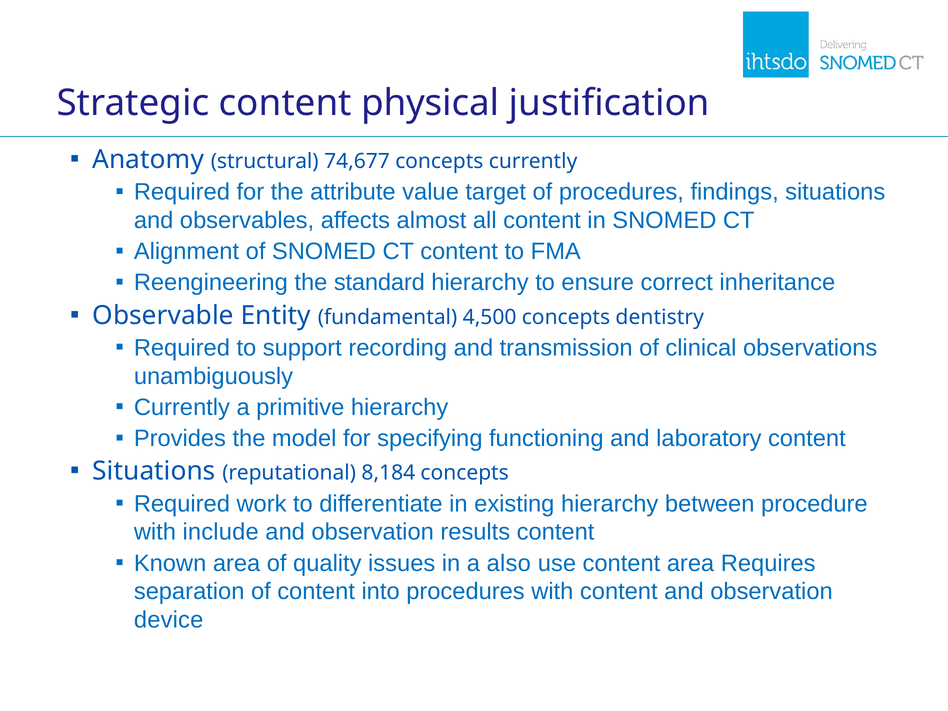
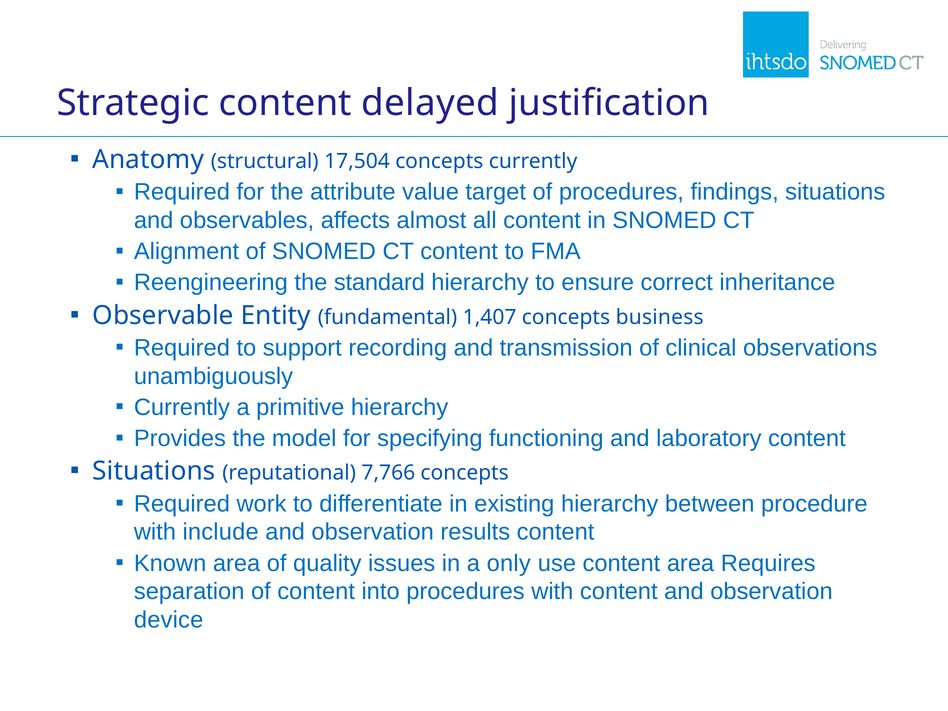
physical: physical -> delayed (430, 103)
74,677: 74,677 -> 17,504 (357, 161)
4,500: 4,500 -> 1,407 (490, 317)
dentistry: dentistry -> business (660, 317)
8,184: 8,184 -> 7,766 (388, 473)
also: also -> only (509, 563)
